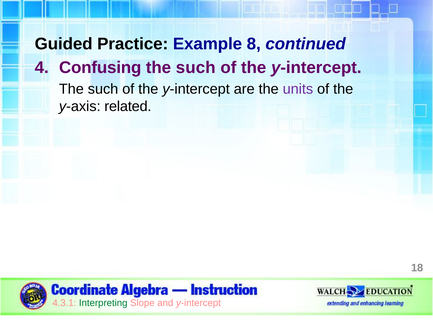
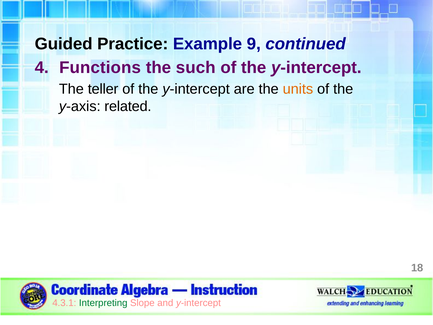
8: 8 -> 9 (254, 44)
Confusing: Confusing -> Functions (100, 67)
such: such -> teller (103, 89)
units colour: purple -> orange (298, 89)
